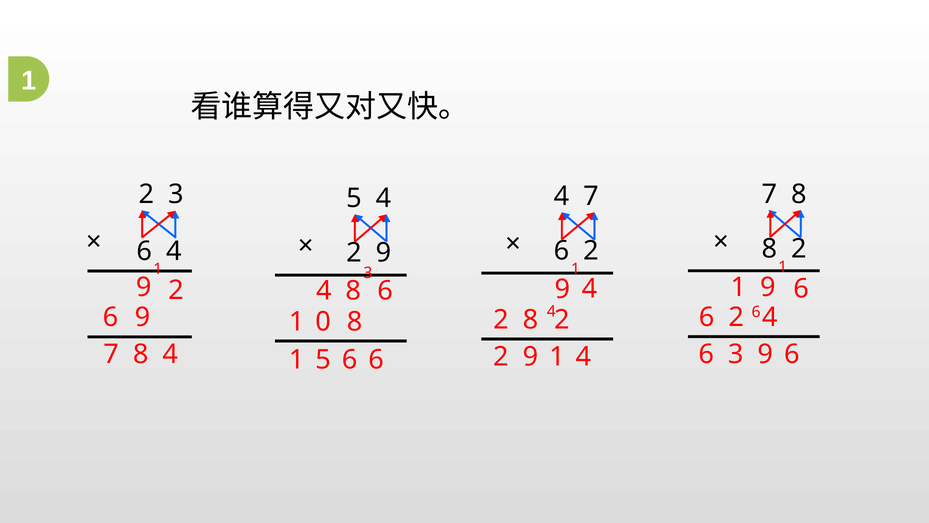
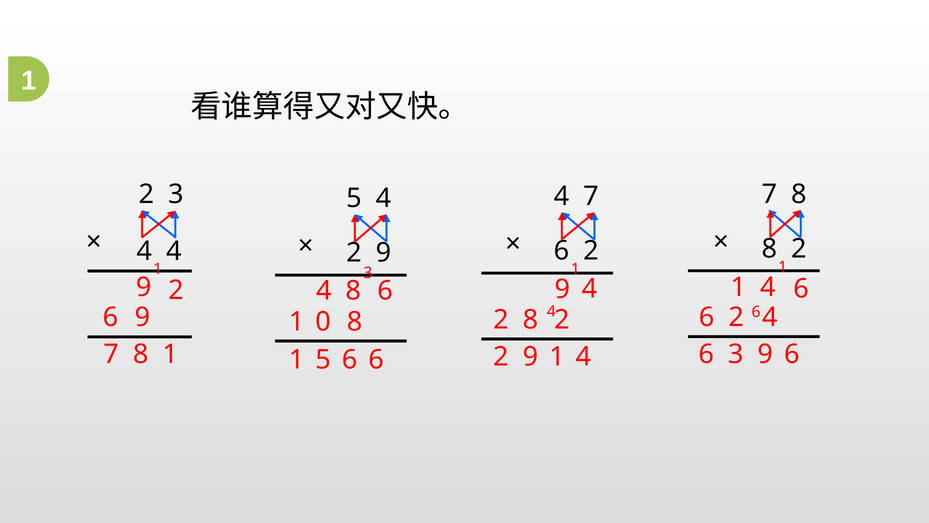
6: 6 -> 4 (144, 251)
9: 9 -> 4 (768, 287)
7 8 4: 4 -> 1 (170, 354)
